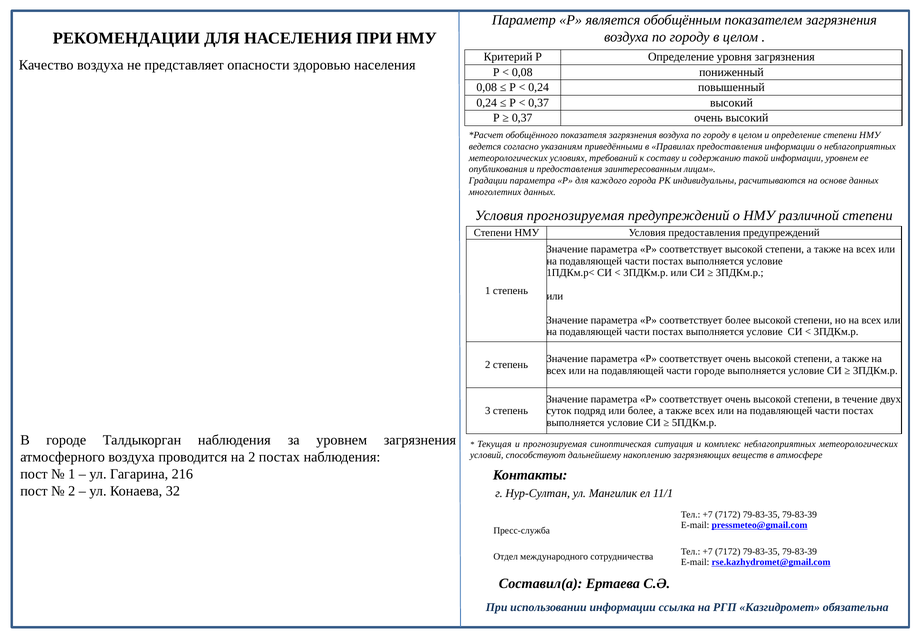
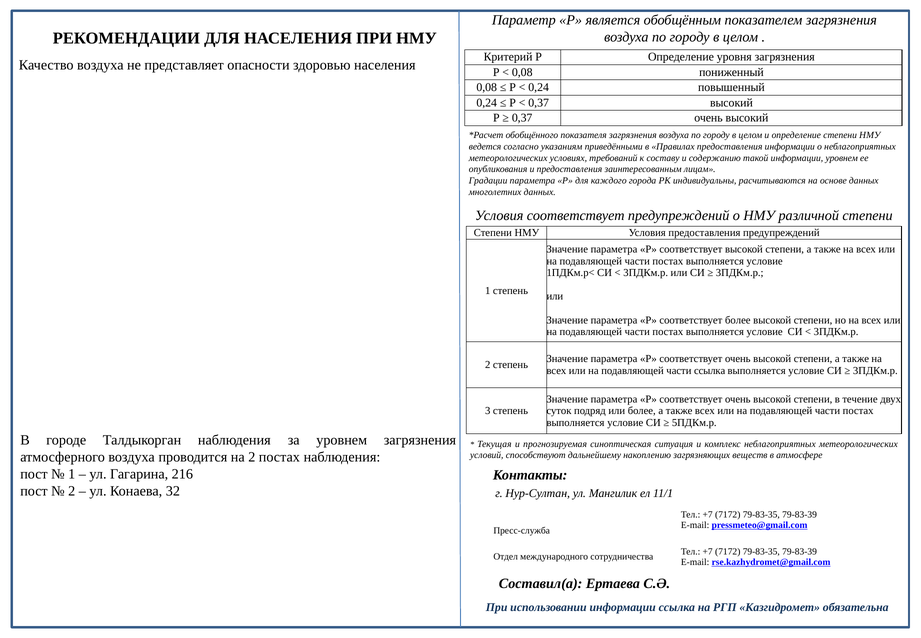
Условия прогнозируемая: прогнозируемая -> соответствует (576, 216)
части городе: городе -> ссылка (710, 370)
